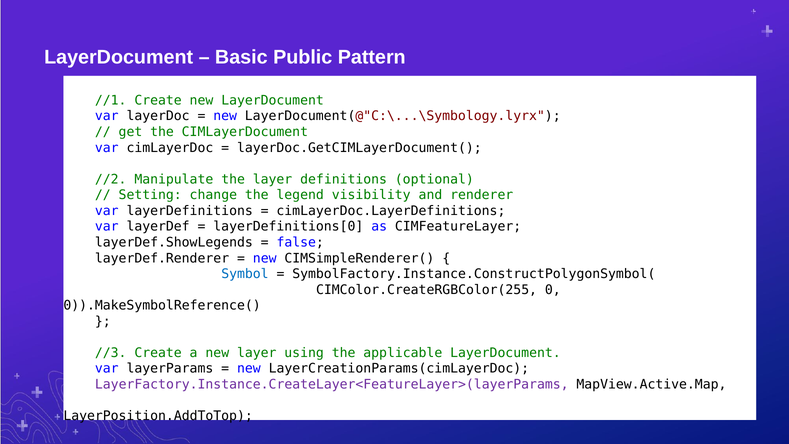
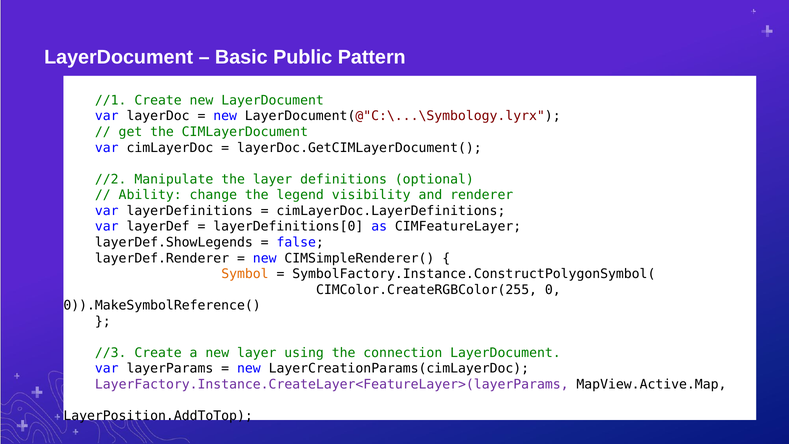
Setting: Setting -> Ability (150, 195)
Symbol colour: blue -> orange (245, 274)
applicable: applicable -> connection (403, 353)
